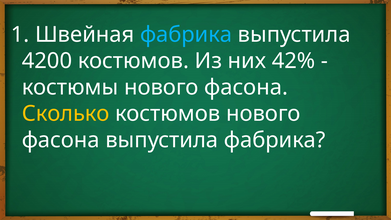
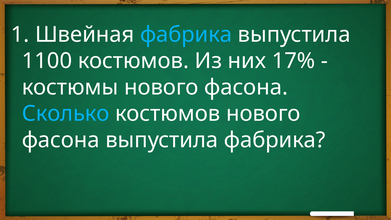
4200: 4200 -> 1100 (47, 61)
42%: 42% -> 17% (294, 61)
Сколько colour: yellow -> light blue (66, 114)
